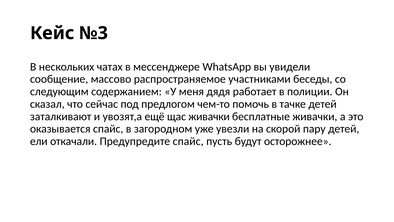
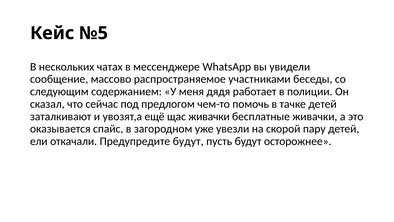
№3: №3 -> №5 (93, 33)
Предупредите спайс: спайс -> будут (188, 141)
